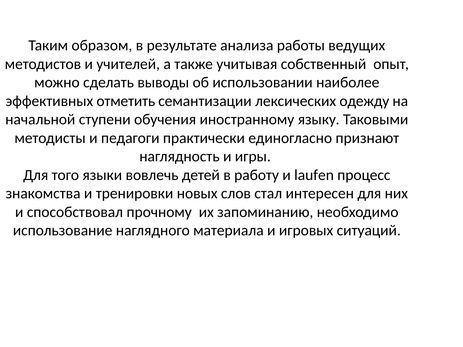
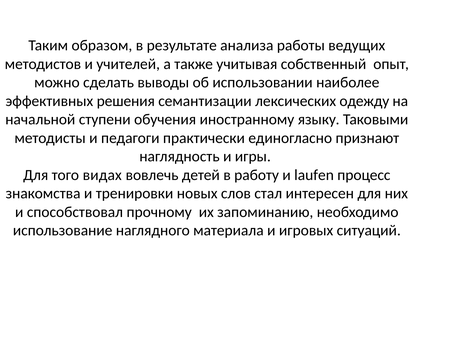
отметить: отметить -> решения (126, 101)
языки: языки -> видах (102, 175)
